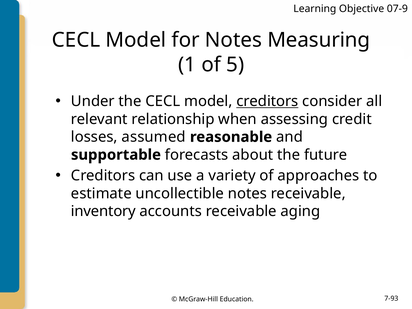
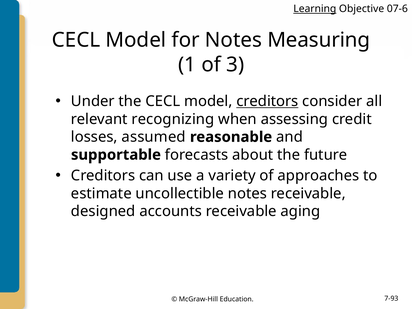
Learning underline: none -> present (315, 9)
07-9: 07-9 -> 07-6 (397, 9)
5: 5 -> 3 (235, 65)
relationship: relationship -> recognizing (173, 119)
inventory: inventory -> designed (103, 211)
